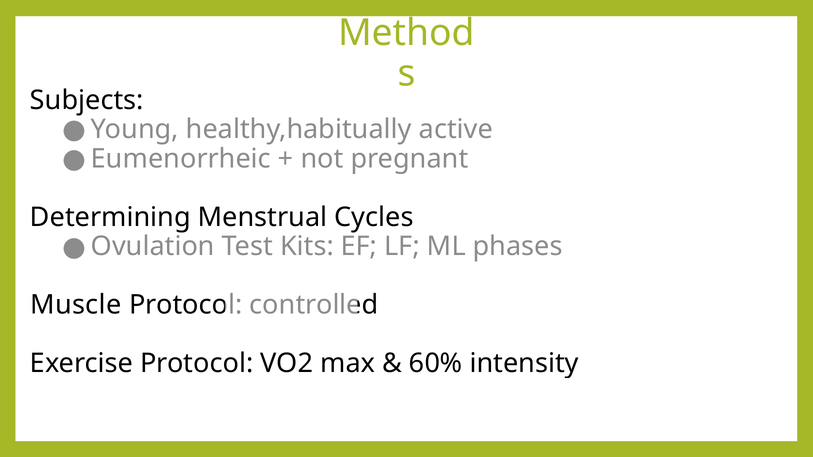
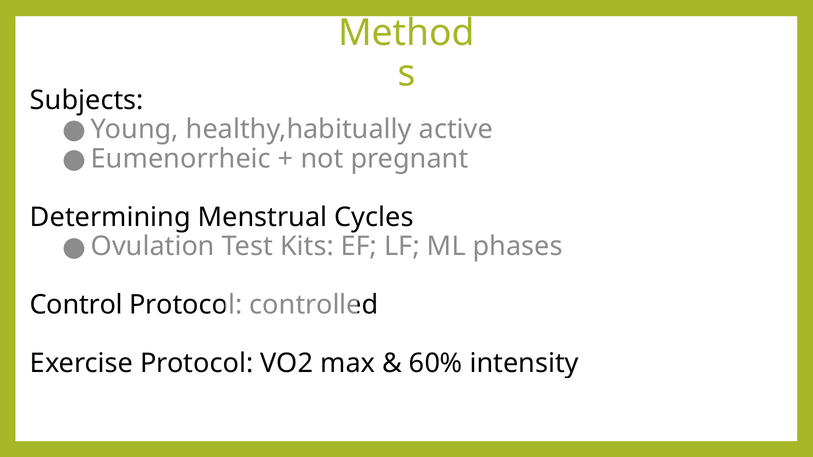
Muscle: Muscle -> Control (76, 305)
